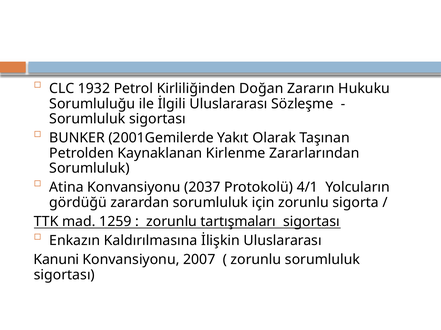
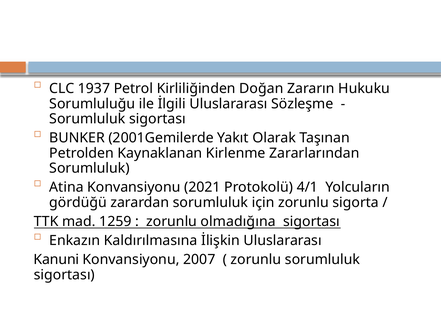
1932: 1932 -> 1937 (94, 89)
2037: 2037 -> 2021 (202, 188)
tartışmaları: tartışmaları -> olmadığına (238, 222)
